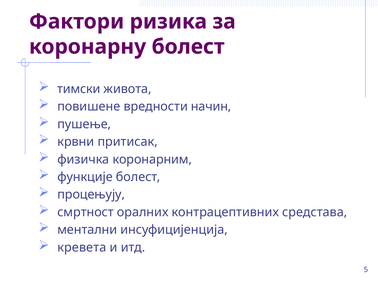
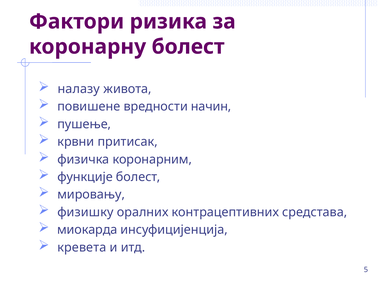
тимски: тимски -> налазу (79, 89)
процењују: процењују -> мировању (91, 195)
смртност: смртност -> физишку (85, 213)
ментални: ментални -> миокарда (87, 230)
